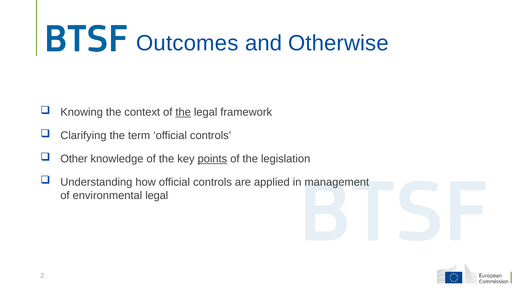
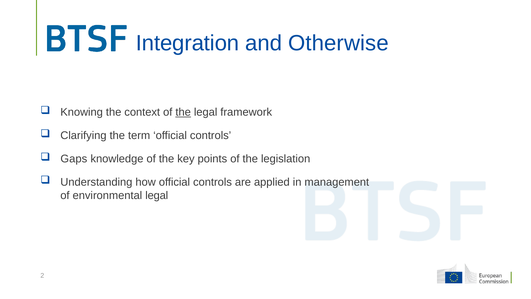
Outcomes: Outcomes -> Integration (188, 43)
Other: Other -> Gaps (74, 159)
points underline: present -> none (212, 159)
